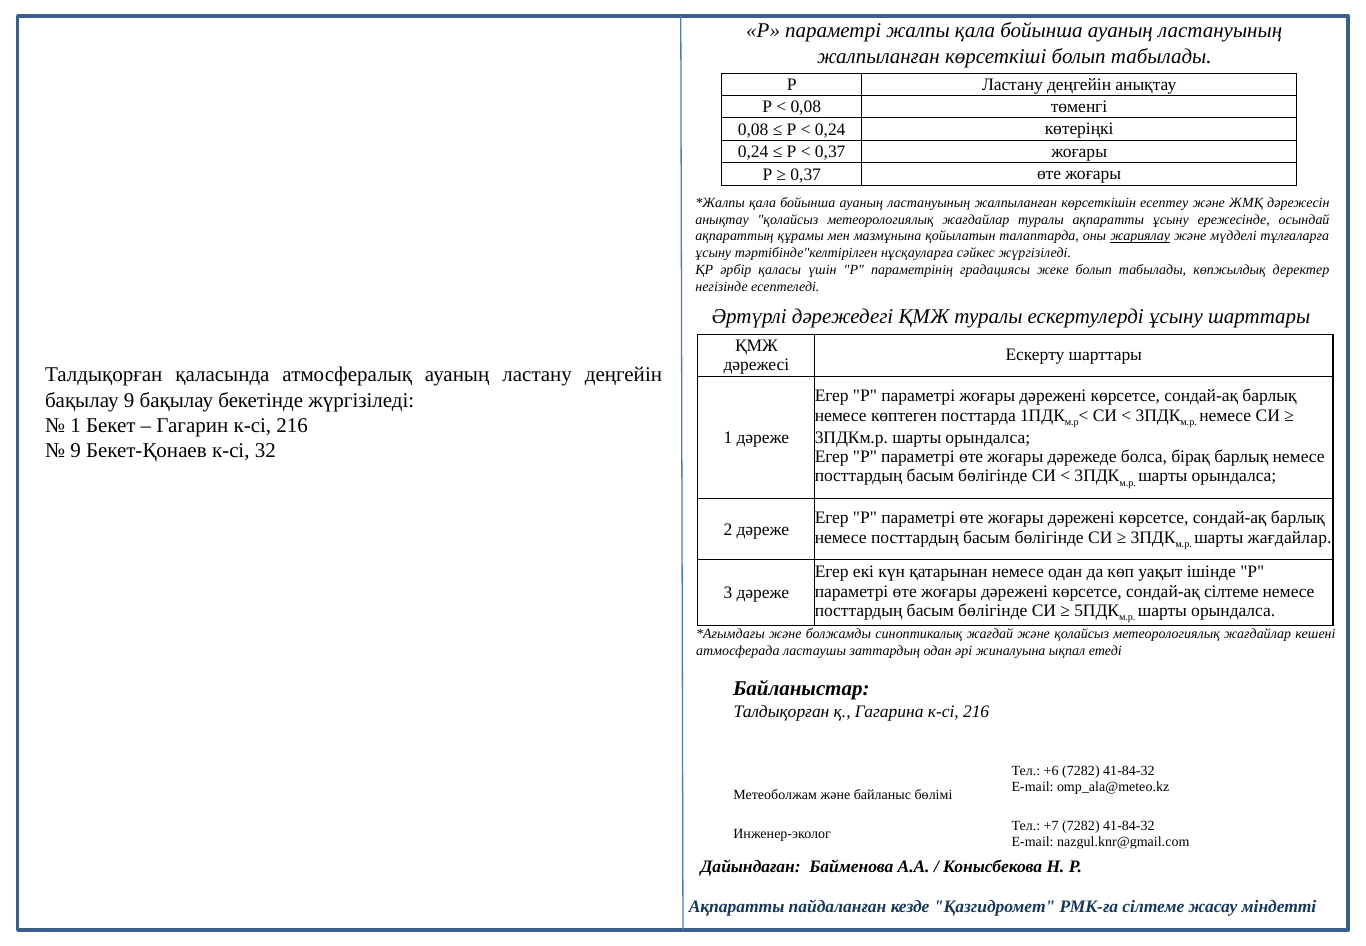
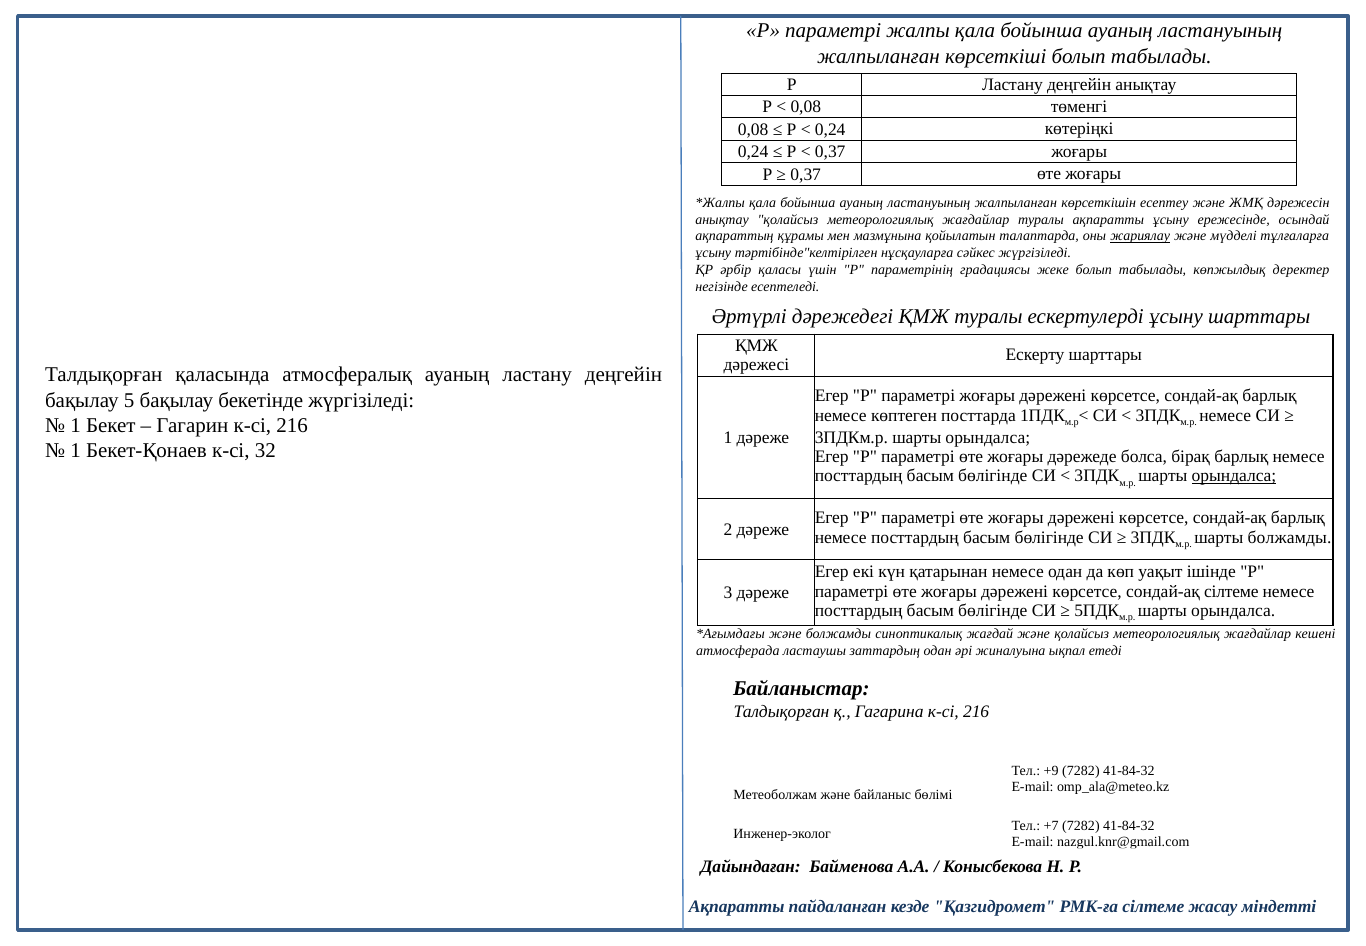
бақылау 9: 9 -> 5 (129, 400)
9: 9 -> 1 (76, 451)
орындалса underline: none -> present (1234, 476)
шарты жағдайлар: жағдайлар -> болжамды (1290, 537)
+6: +6 -> +9 (1051, 771)
